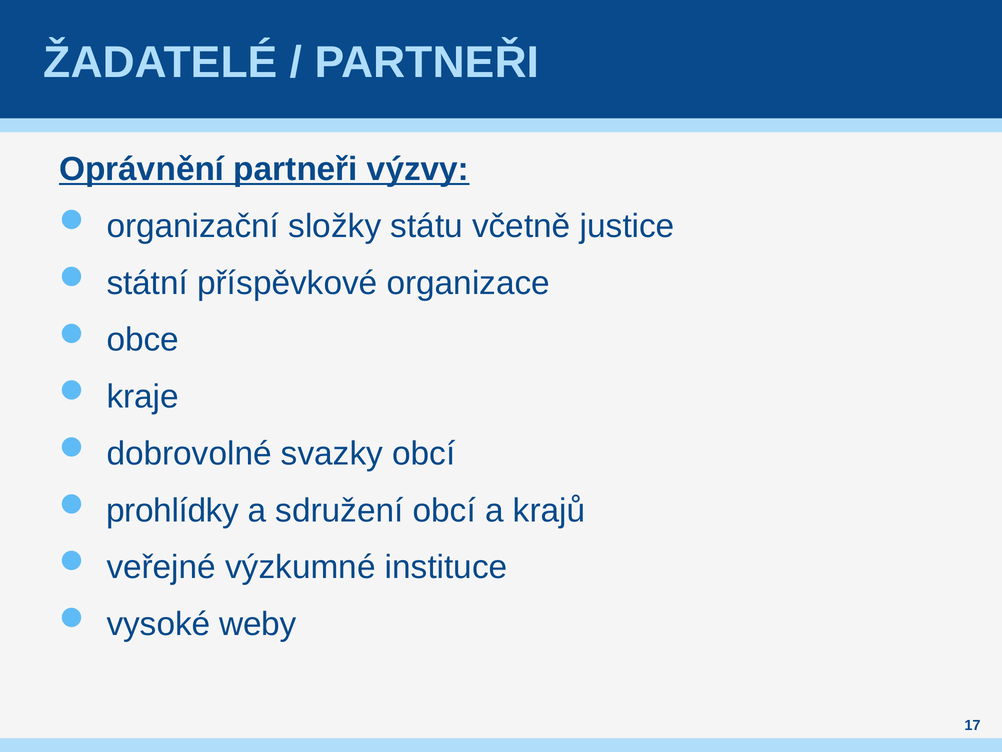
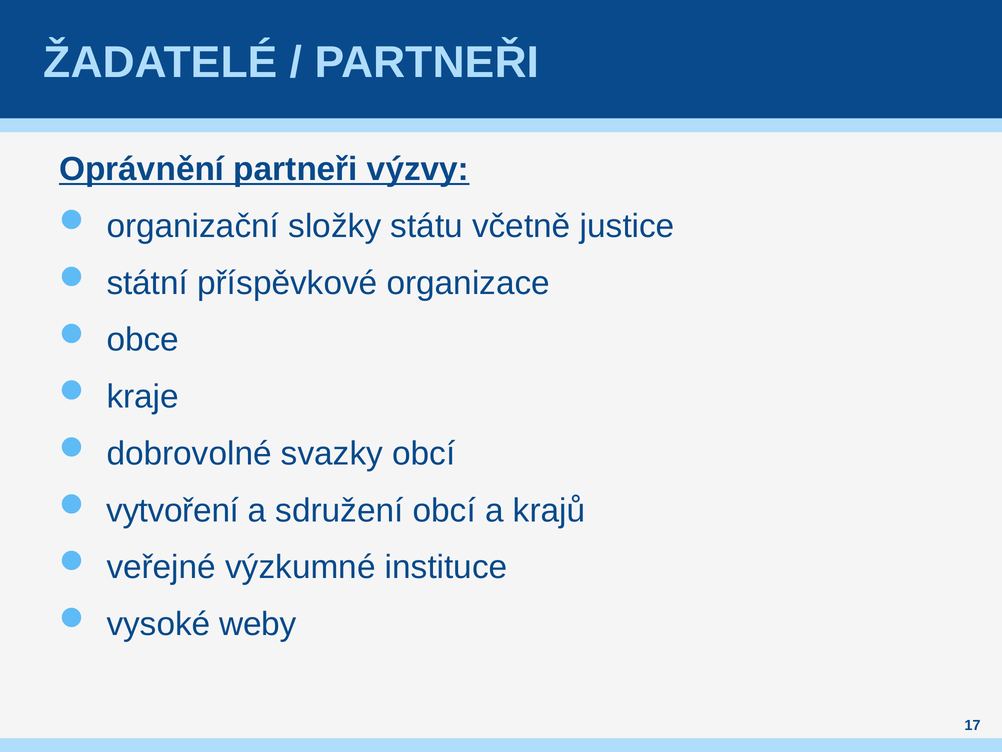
prohlídky: prohlídky -> vytvoření (173, 510)
